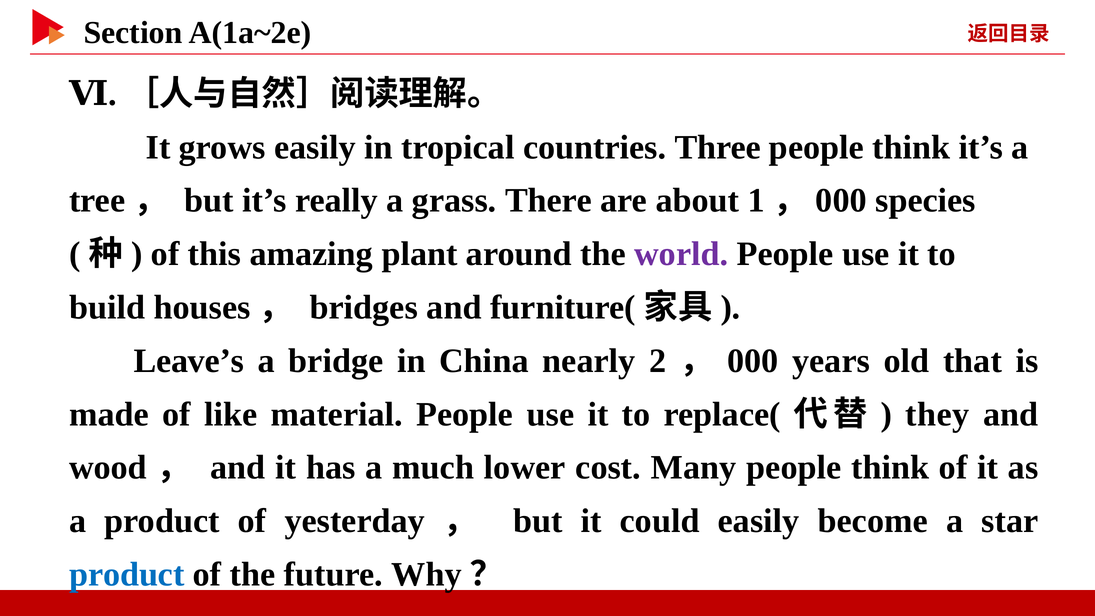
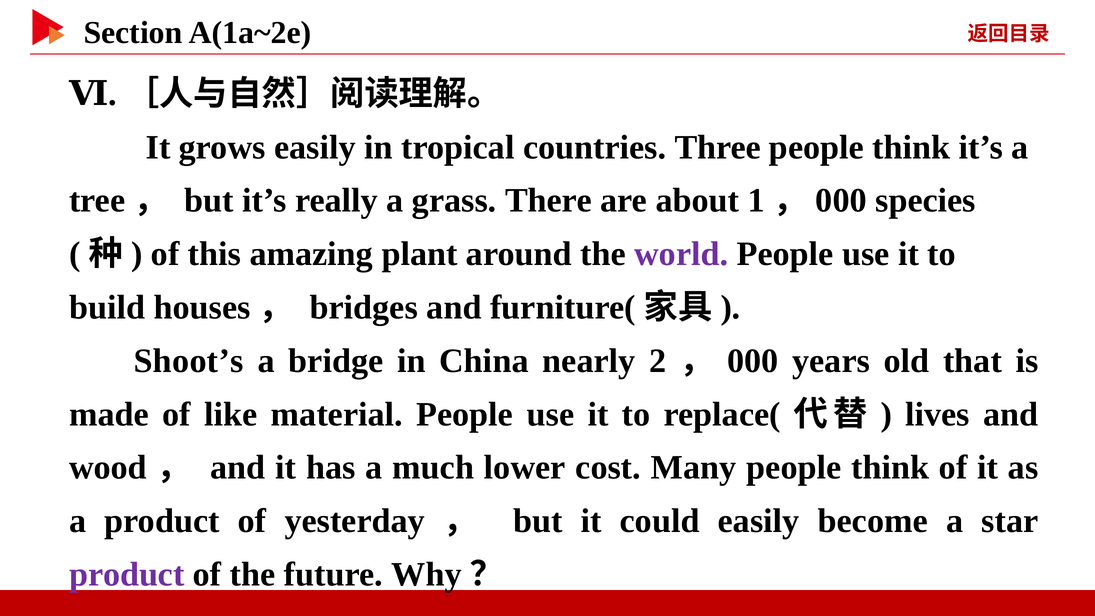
Leave’s: Leave’s -> Shoot’s (189, 361)
they: they -> lives (938, 414)
product colour: blue -> purple (127, 574)
